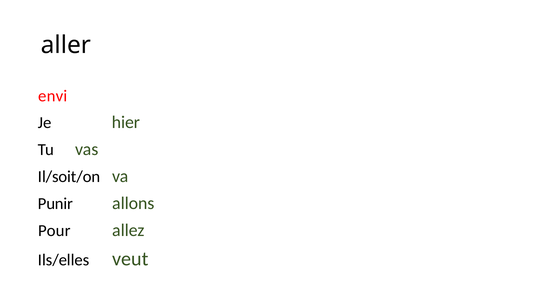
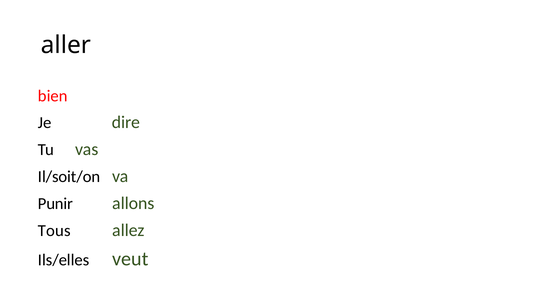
envi: envi -> bien (53, 96)
hier: hier -> dire (126, 122)
Pour: Pour -> Tous (54, 231)
